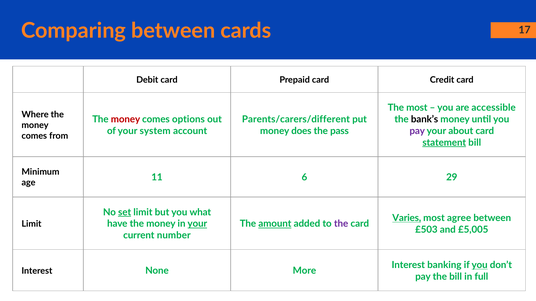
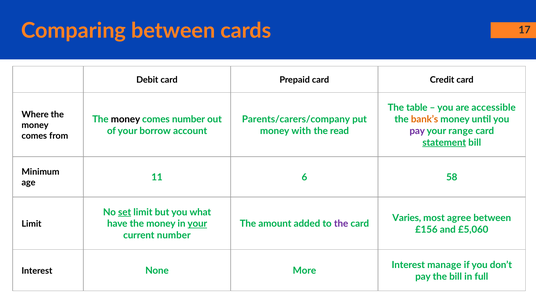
The most: most -> table (417, 108)
money colour: red -> black (126, 120)
comes options: options -> number (189, 120)
Parents/carers/different: Parents/carers/different -> Parents/carers/company (296, 120)
bank’s colour: black -> orange (425, 120)
system: system -> borrow (155, 131)
does: does -> with (301, 131)
pass: pass -> read (339, 131)
about: about -> range (461, 131)
29: 29 -> 58 (452, 178)
Varies underline: present -> none (407, 218)
amount underline: present -> none (275, 224)
£503: £503 -> £156 (426, 230)
£5,005: £5,005 -> £5,060 (473, 230)
banking: banking -> manage (444, 265)
you underline: present -> none (480, 265)
